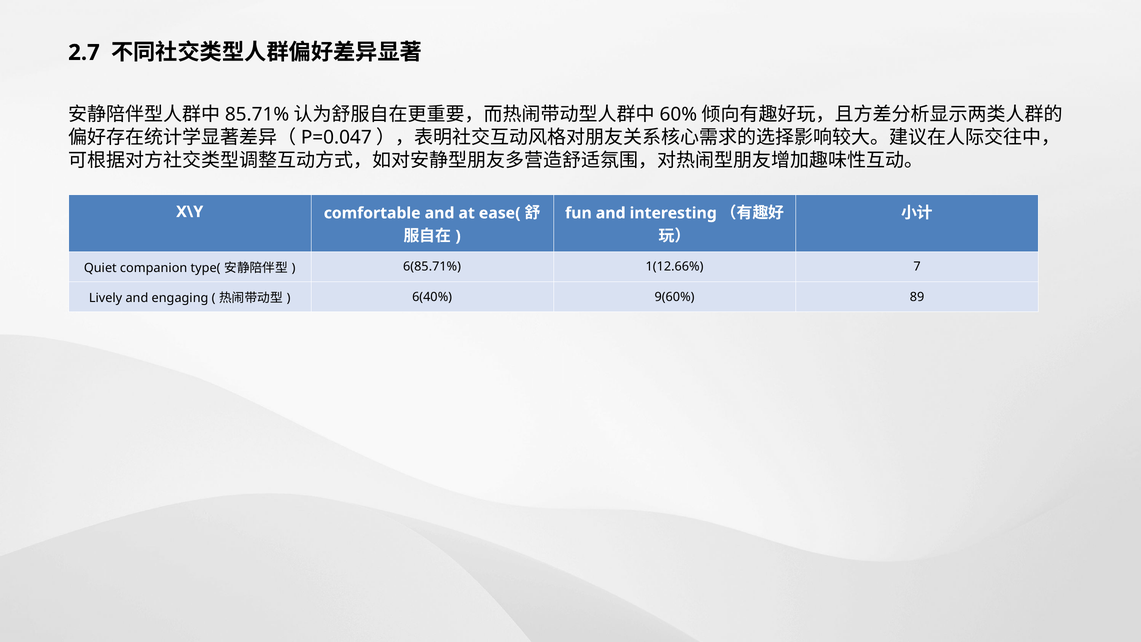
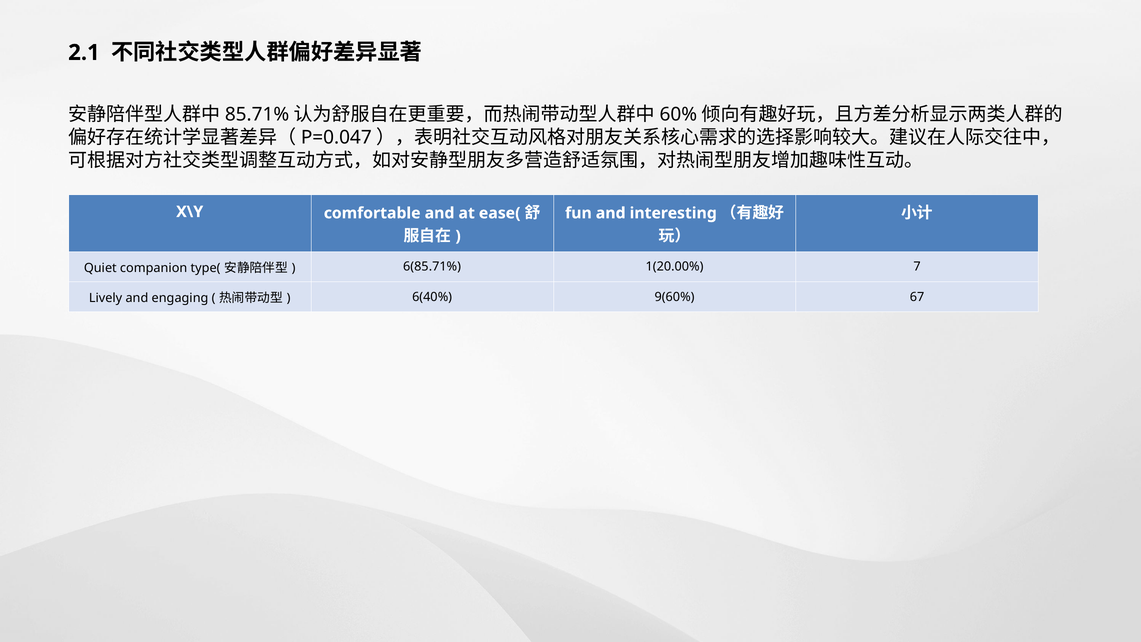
2.7: 2.7 -> 2.1 (84, 53)
1(12.66%: 1(12.66% -> 1(20.00% (675, 267)
89: 89 -> 67 (917, 297)
